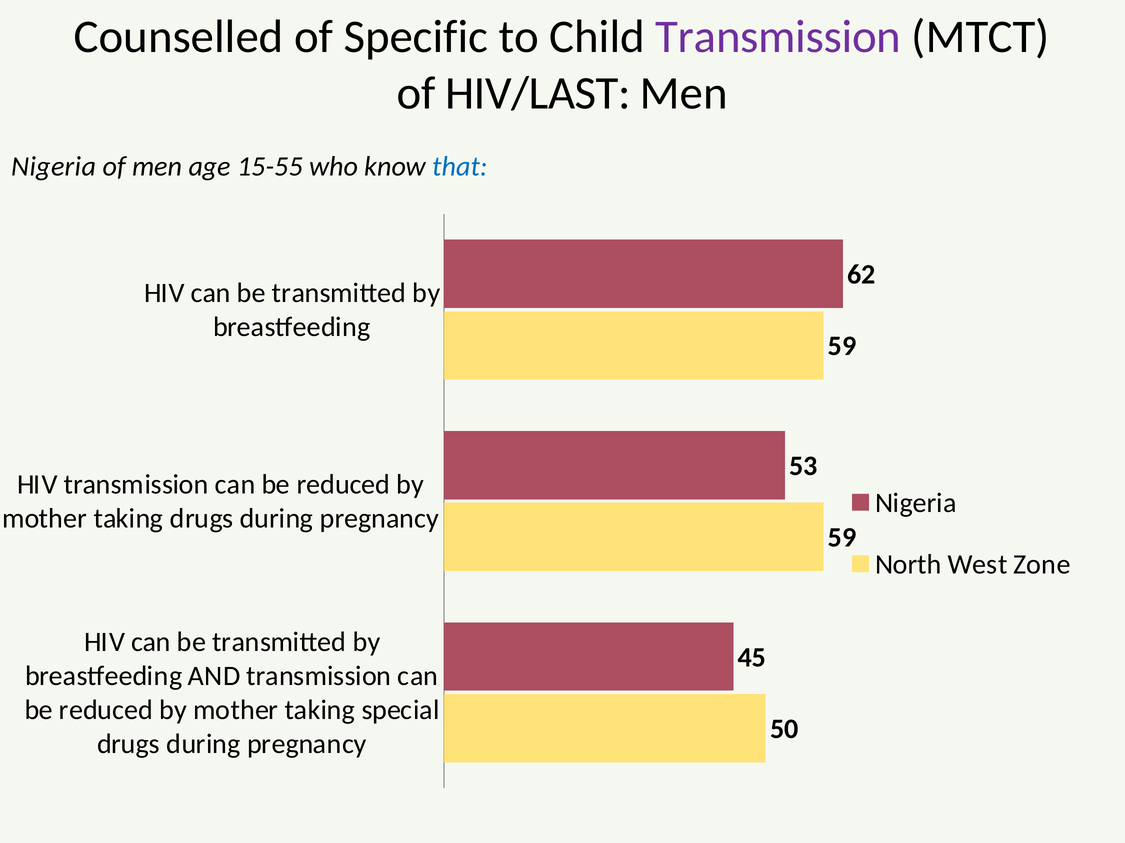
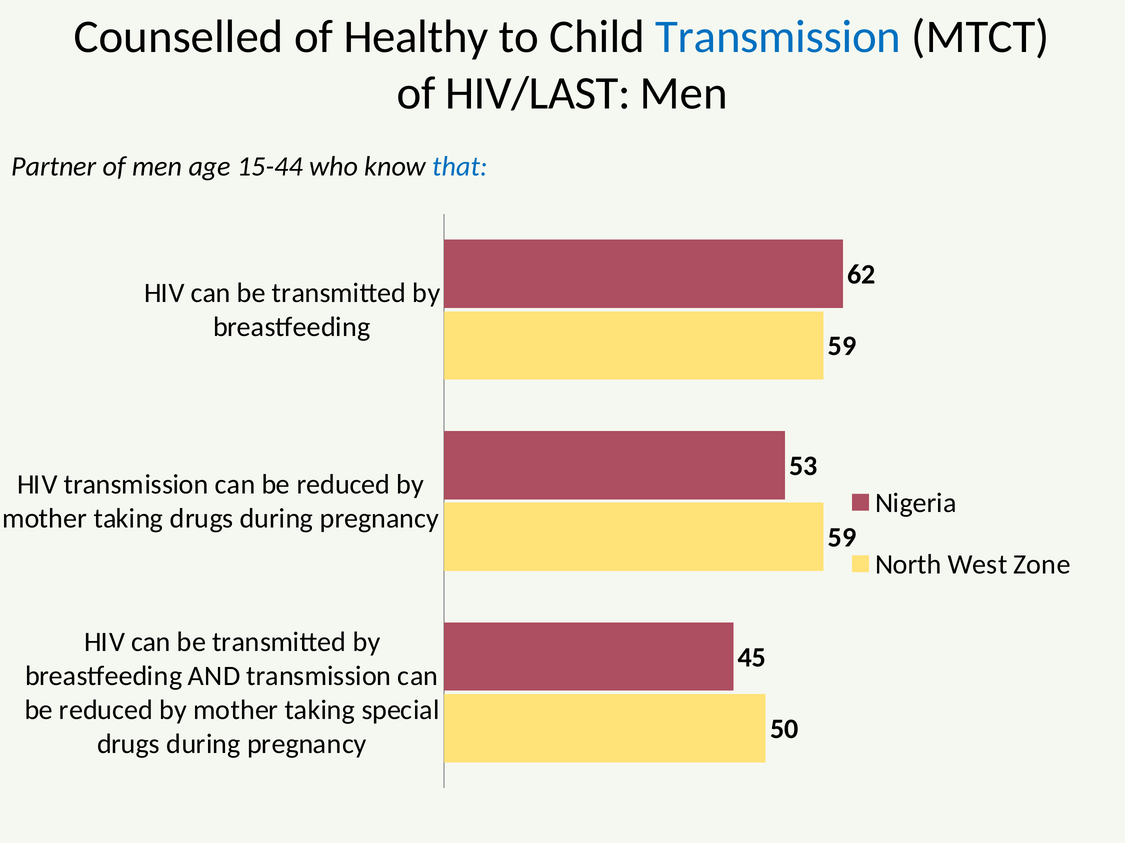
Specific: Specific -> Healthy (416, 37)
Transmission colour: purple -> blue (778, 37)
Nigeria: Nigeria -> Partner (54, 166)
15-55: 15-55 -> 15-44 (270, 166)
